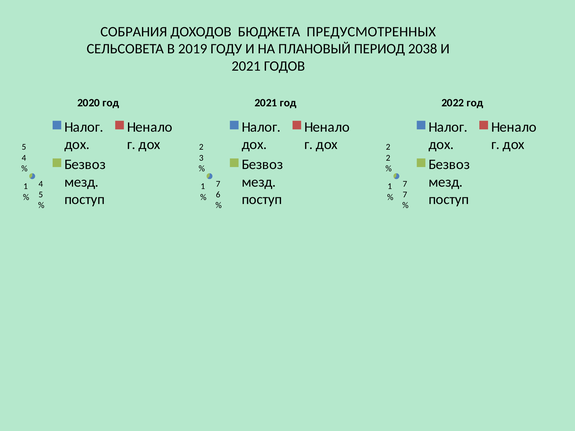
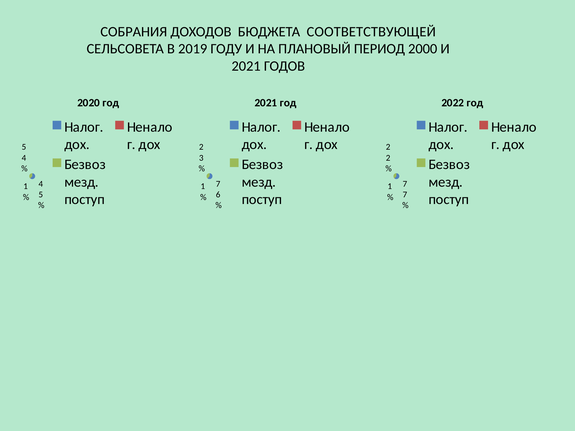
ПРЕДУСМОТРЕННЫХ: ПРЕДУСМОТРЕННЫХ -> СООТВЕТСТВУЮЩЕЙ (371, 32)
2038: 2038 -> 2000 (423, 49)
